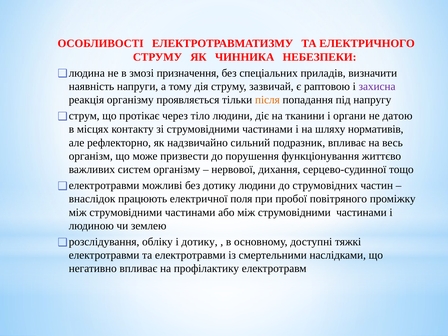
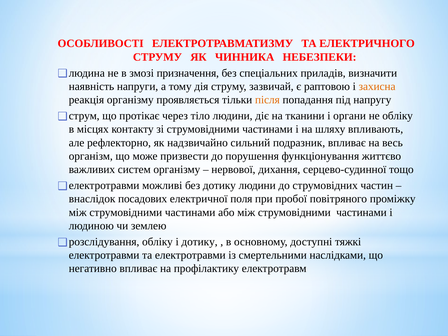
захисна colour: purple -> orange (377, 86)
не датою: датою -> обліку (398, 116)
нормативів: нормативів -> впливають (376, 129)
працюють: працюють -> посадових (143, 199)
